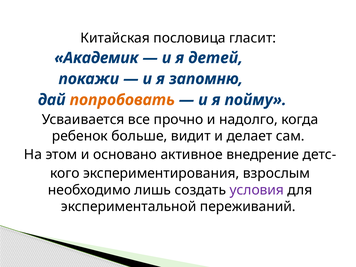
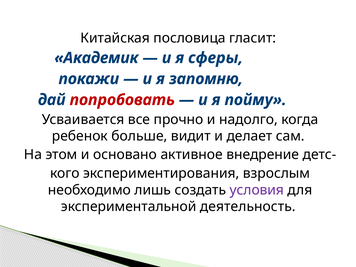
детей: детей -> сферы (216, 58)
попробовать colour: orange -> red (122, 100)
переживаний: переживаний -> деятельность (248, 207)
